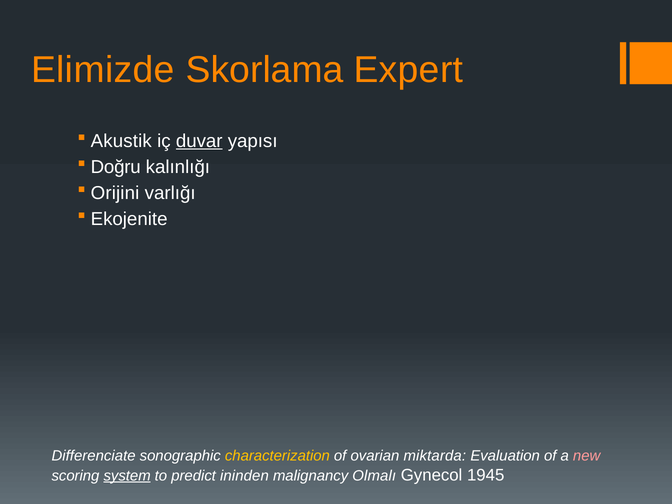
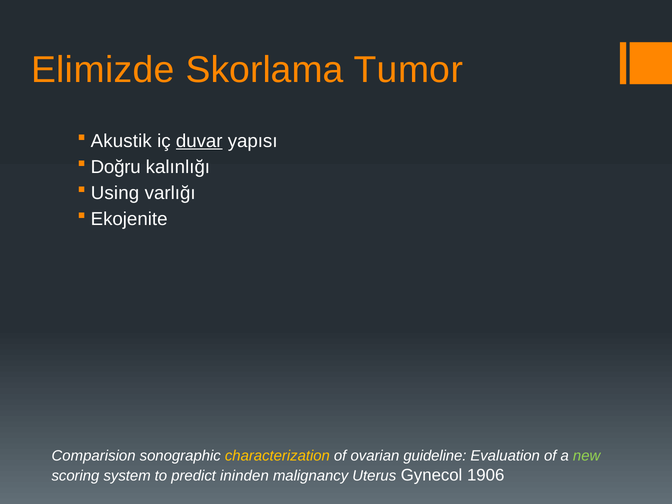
Expert: Expert -> Tumor (408, 70)
Orijini: Orijini -> Using (115, 193)
Differenciate: Differenciate -> Comparision (94, 456)
miktarda: miktarda -> guideline (435, 456)
new colour: pink -> light green (587, 456)
system underline: present -> none (127, 476)
Olmalı: Olmalı -> Uterus (374, 476)
1945: 1945 -> 1906 (486, 475)
